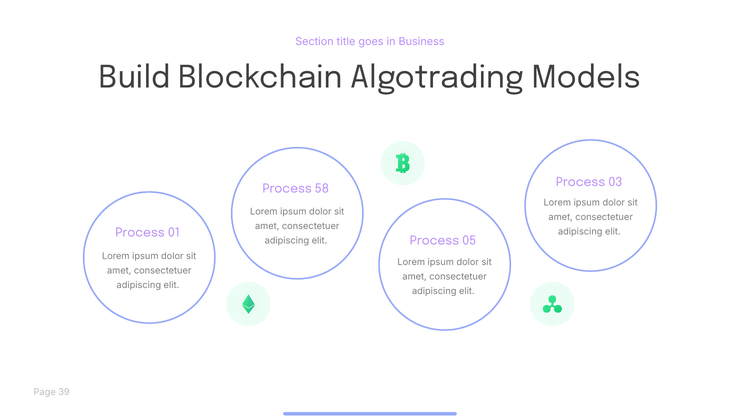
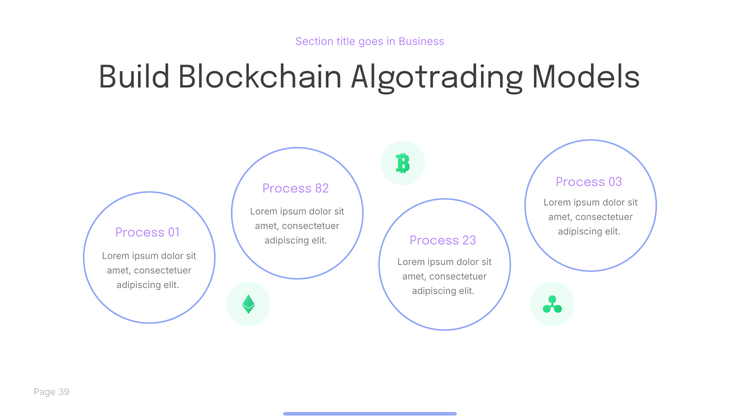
58: 58 -> 82 (322, 189)
05: 05 -> 23 (469, 241)
